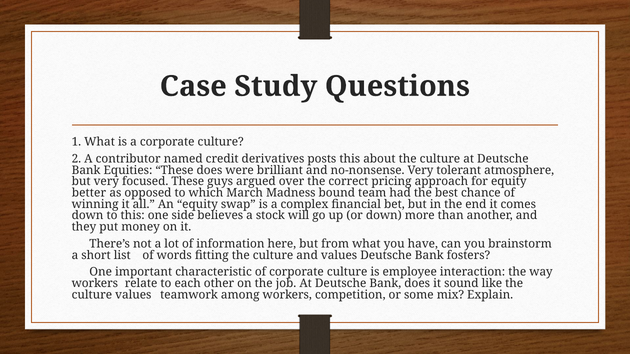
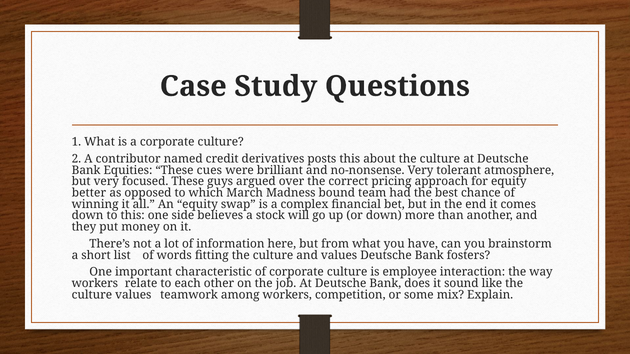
These does: does -> cues (209, 170)
